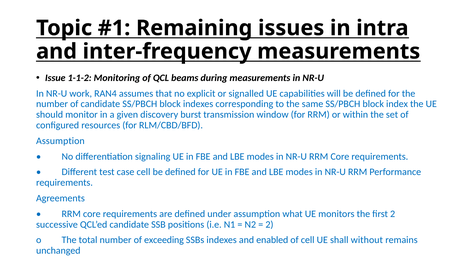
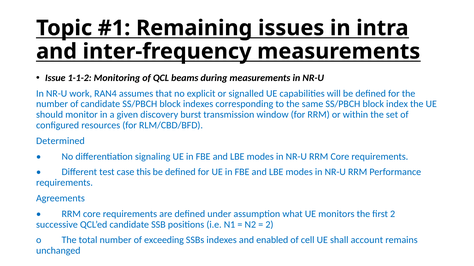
Assumption: Assumption -> Determined (60, 141)
case cell: cell -> this (144, 172)
without: without -> account (367, 241)
